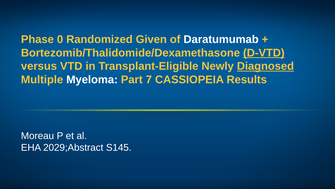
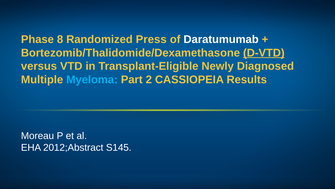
0: 0 -> 8 (60, 39)
Given: Given -> Press (151, 39)
Diagnosed underline: present -> none (265, 66)
Myeloma colour: white -> light blue (92, 80)
7: 7 -> 2 (149, 80)
2029;Abstract: 2029;Abstract -> 2012;Abstract (73, 147)
